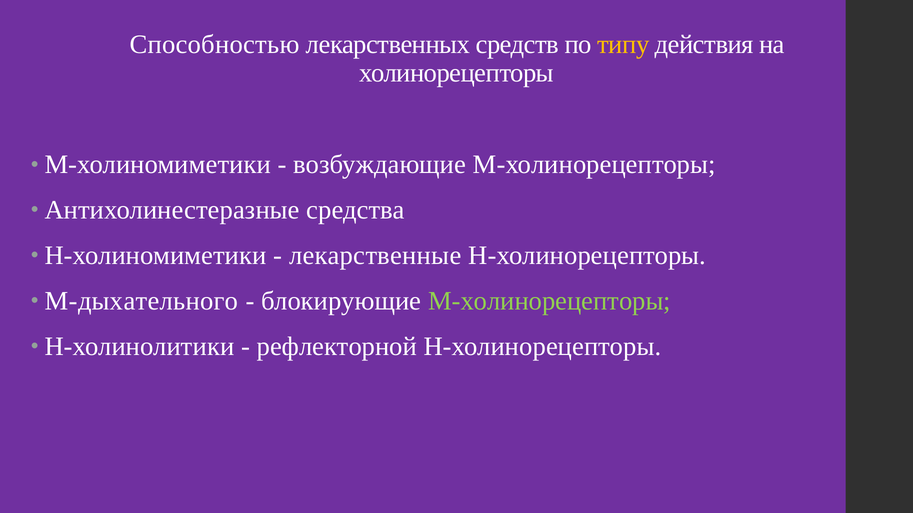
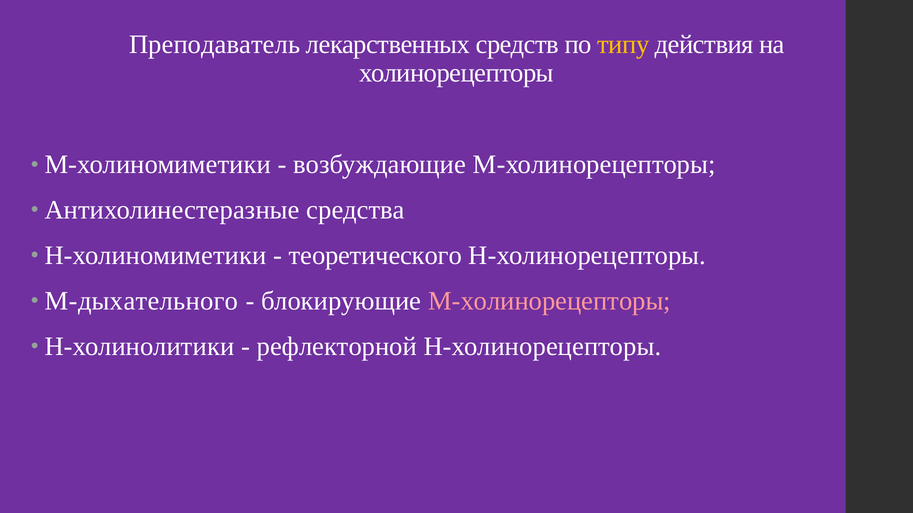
Способностью: Способностью -> Преподаватель (215, 44)
лекарственные: лекарственные -> теоретического (375, 256)
М-холинорецепторы colour: light green -> pink (549, 301)
